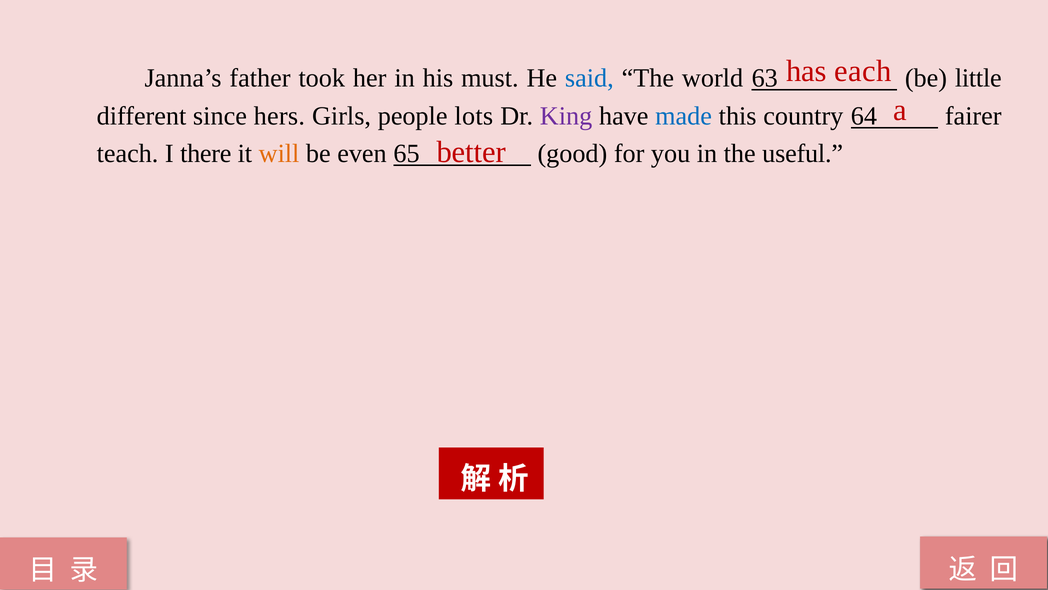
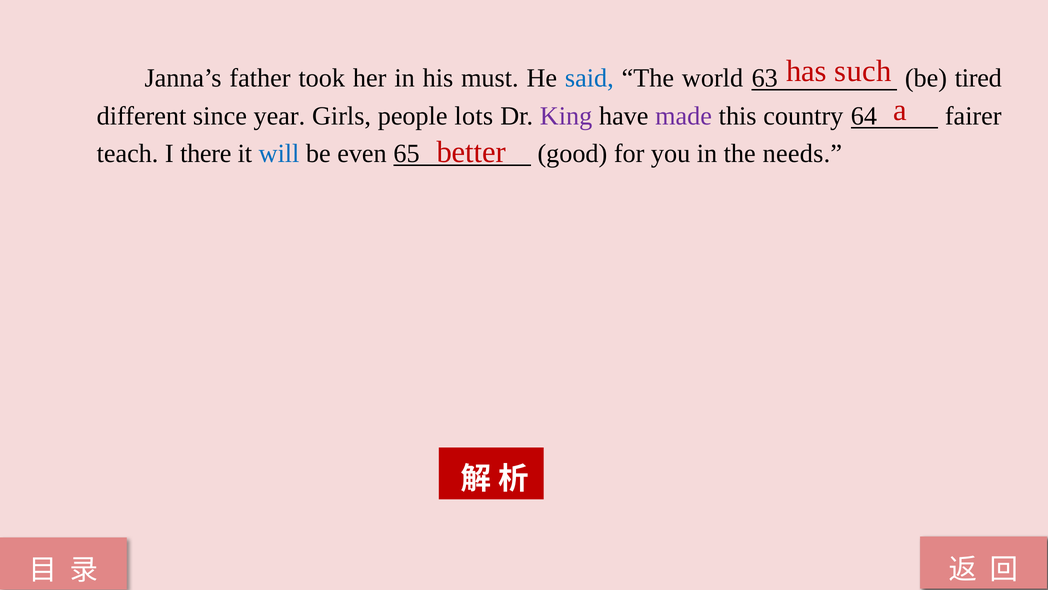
each: each -> such (863, 71)
little: little -> tired (978, 78)
hers: hers -> year (279, 116)
made colour: blue -> purple (684, 116)
will colour: orange -> blue (279, 154)
useful: useful -> needs (802, 154)
